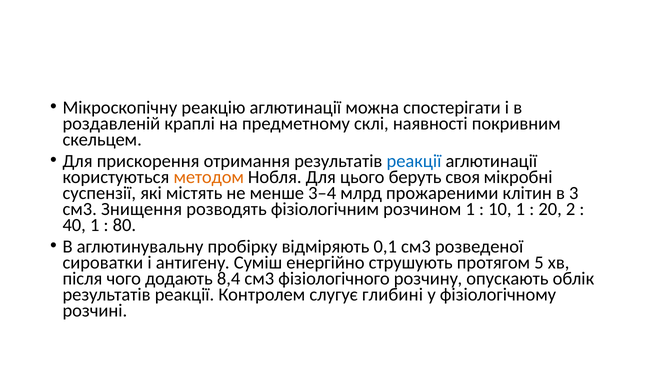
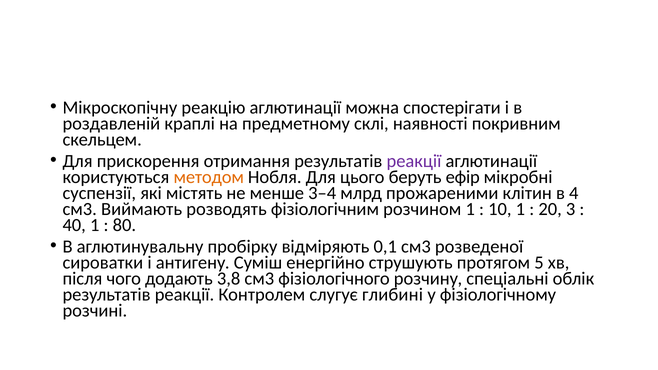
реакції colour: blue -> purple (414, 161)
своя: своя -> ефір (463, 177)
3: 3 -> 4 (574, 193)
Знищення: Знищення -> Виймають (142, 209)
2: 2 -> 3 (571, 209)
8,4: 8,4 -> 3,8 (229, 279)
опускають: опускають -> спеціальні (507, 279)
